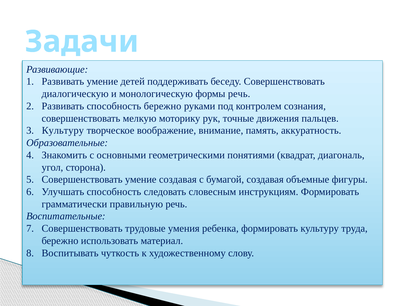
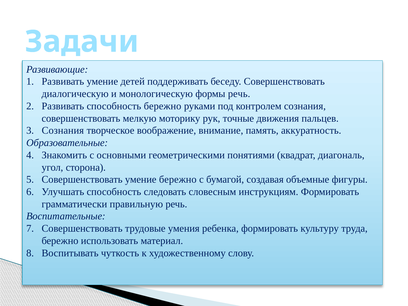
Культуру: Культуру -> Сознания (63, 131)
умение создавая: создавая -> бережно (178, 180)
